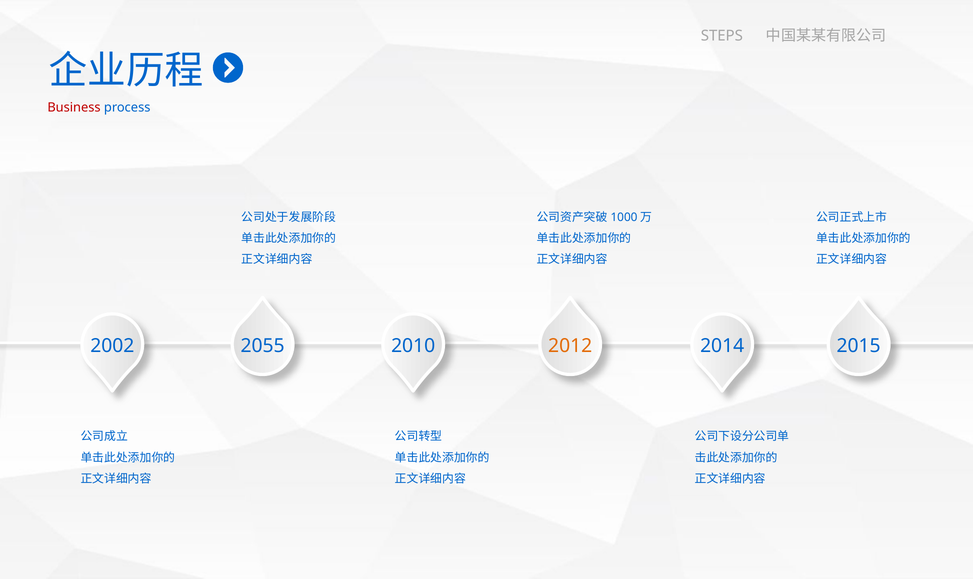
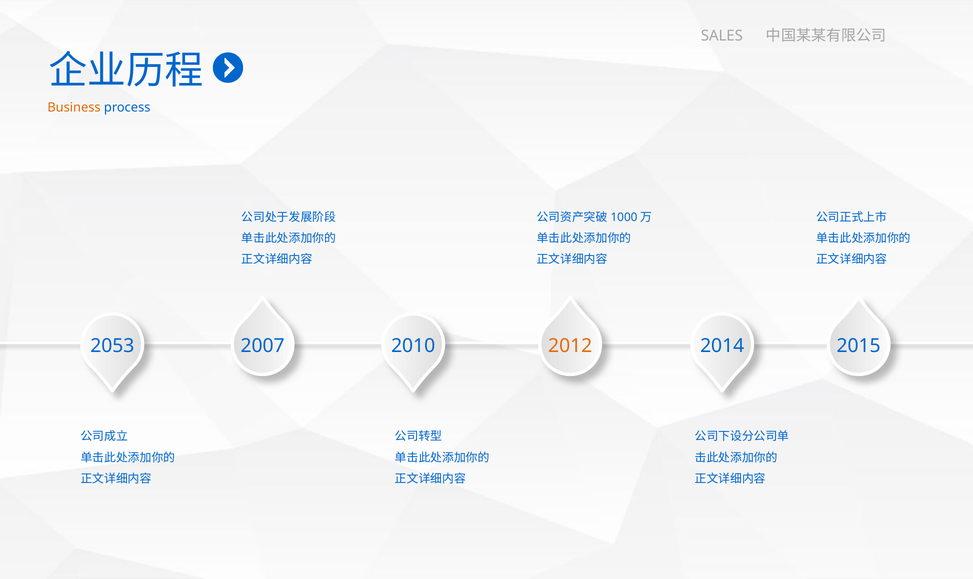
STEPS: STEPS -> SALES (722, 36)
Business colour: red -> orange (74, 107)
2002: 2002 -> 2053 (112, 346)
2055: 2055 -> 2007 (263, 346)
